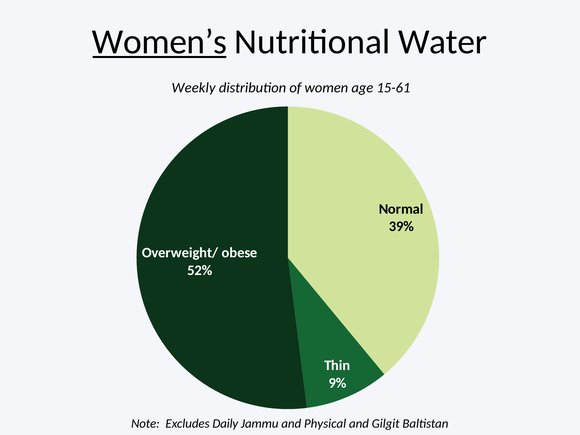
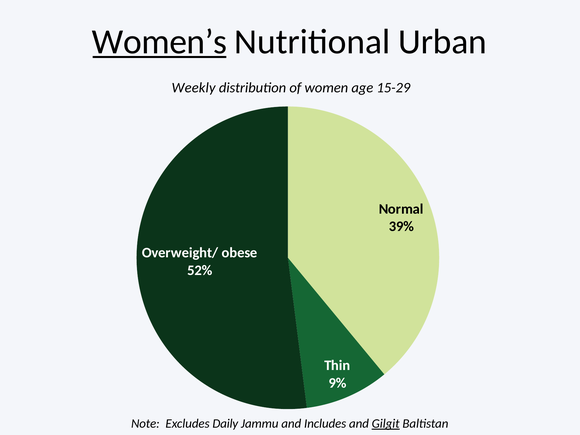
Water: Water -> Urban (443, 42)
15-61: 15-61 -> 15-29 (393, 88)
Physical: Physical -> Includes (325, 424)
Gilgit underline: none -> present (386, 424)
